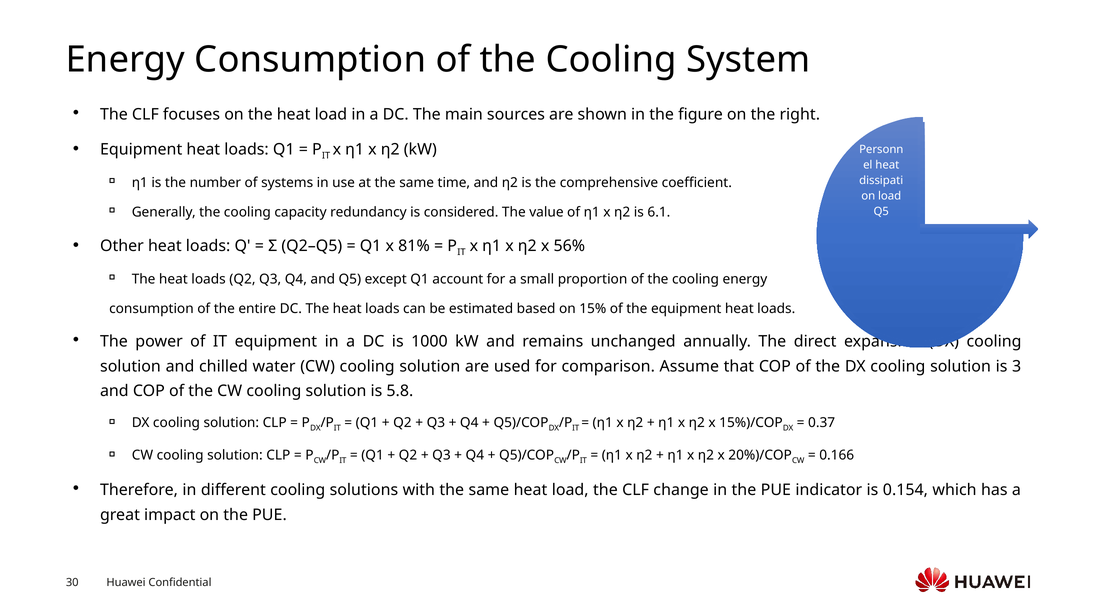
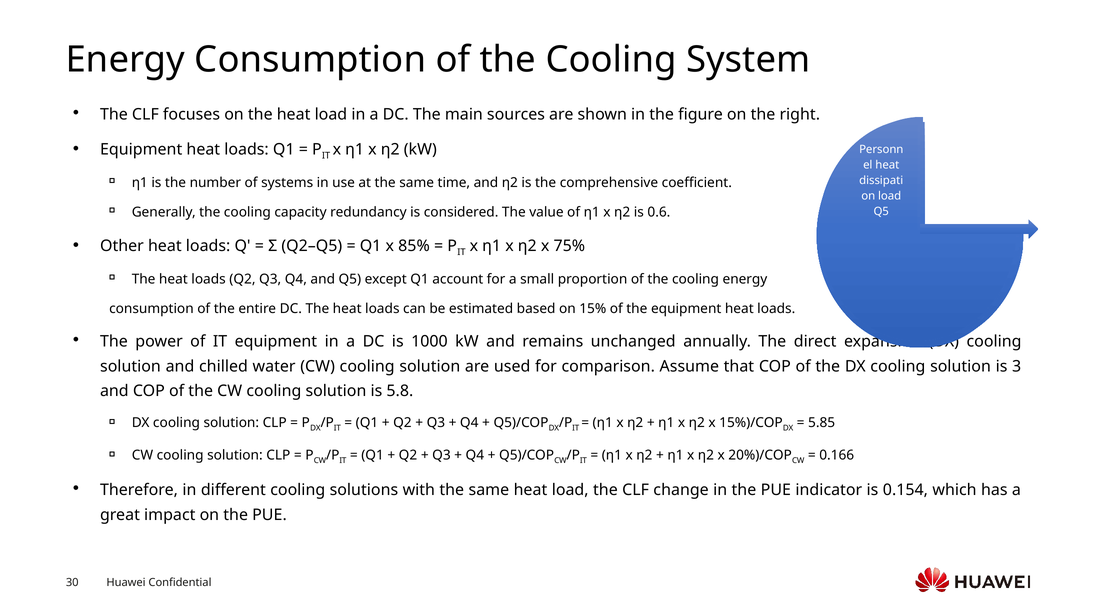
6.1: 6.1 -> 0.6 (659, 212)
81%: 81% -> 85% (414, 246)
56%: 56% -> 75% (569, 246)
0.37: 0.37 -> 5.85 (822, 423)
